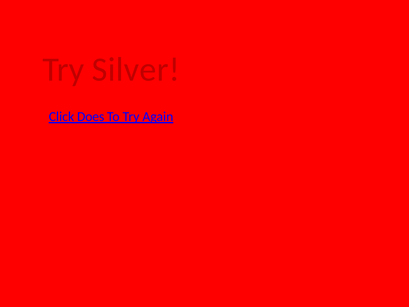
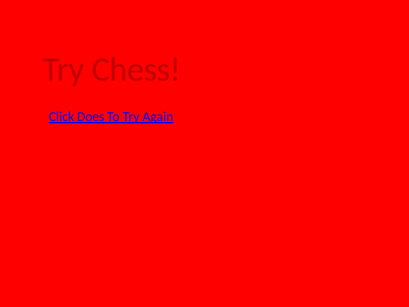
Silver: Silver -> Chess (136, 70)
